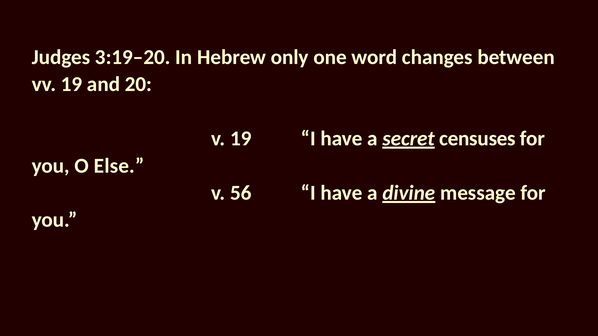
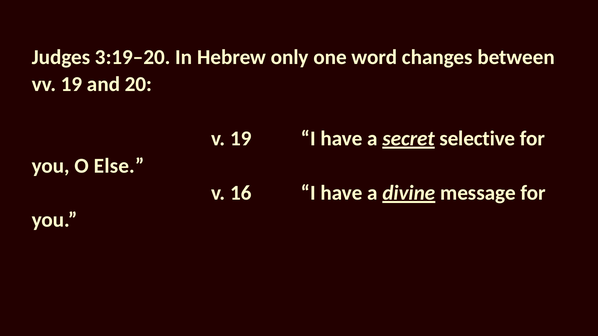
censuses: censuses -> selective (477, 139)
56: 56 -> 16 (241, 193)
